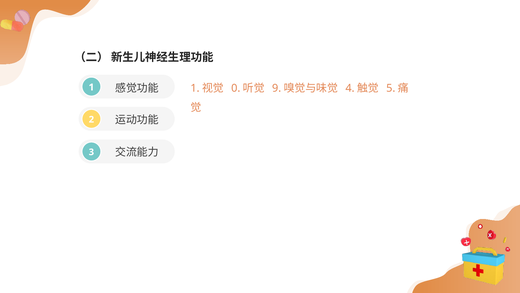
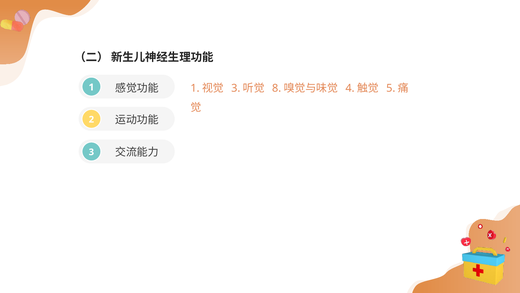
0: 0 -> 3 (236, 88)
9: 9 -> 8 (277, 88)
